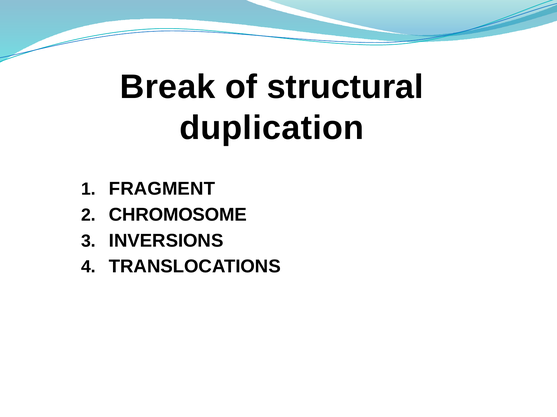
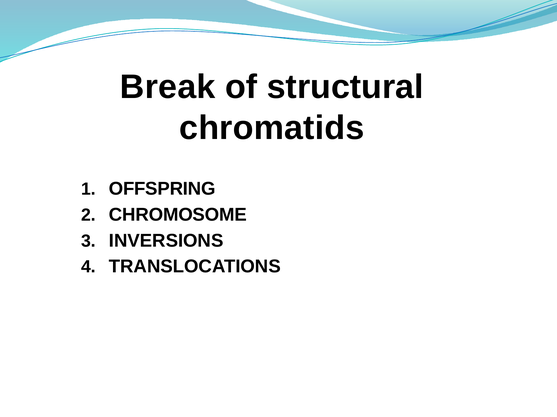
duplication: duplication -> chromatids (272, 128)
FRAGMENT: FRAGMENT -> OFFSPRING (162, 189)
